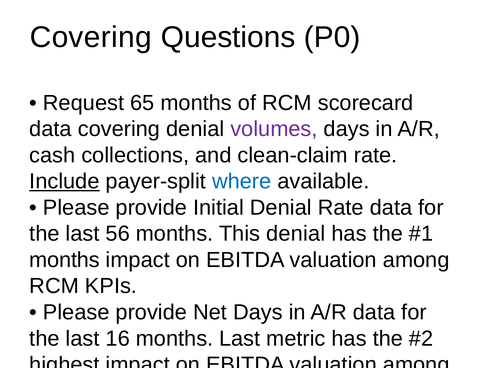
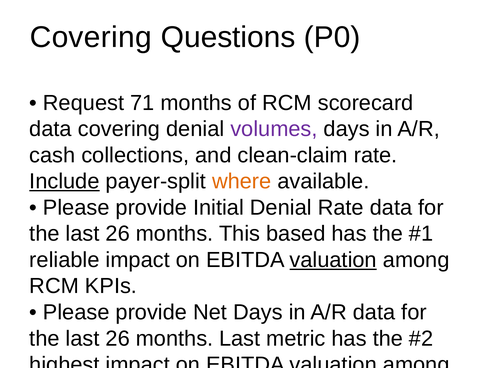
65: 65 -> 71 (142, 103)
where colour: blue -> orange (242, 181)
56: 56 -> 26 (118, 233)
This denial: denial -> based (296, 233)
months: months -> reliable (64, 260)
valuation underline: none -> present (333, 260)
16: 16 -> 26 (118, 338)
